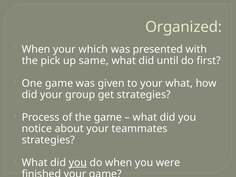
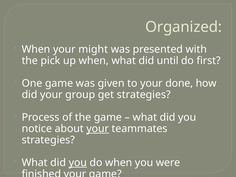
which: which -> might (93, 49)
up same: same -> when (94, 61)
your what: what -> done (179, 83)
your underline: none -> present (98, 129)
